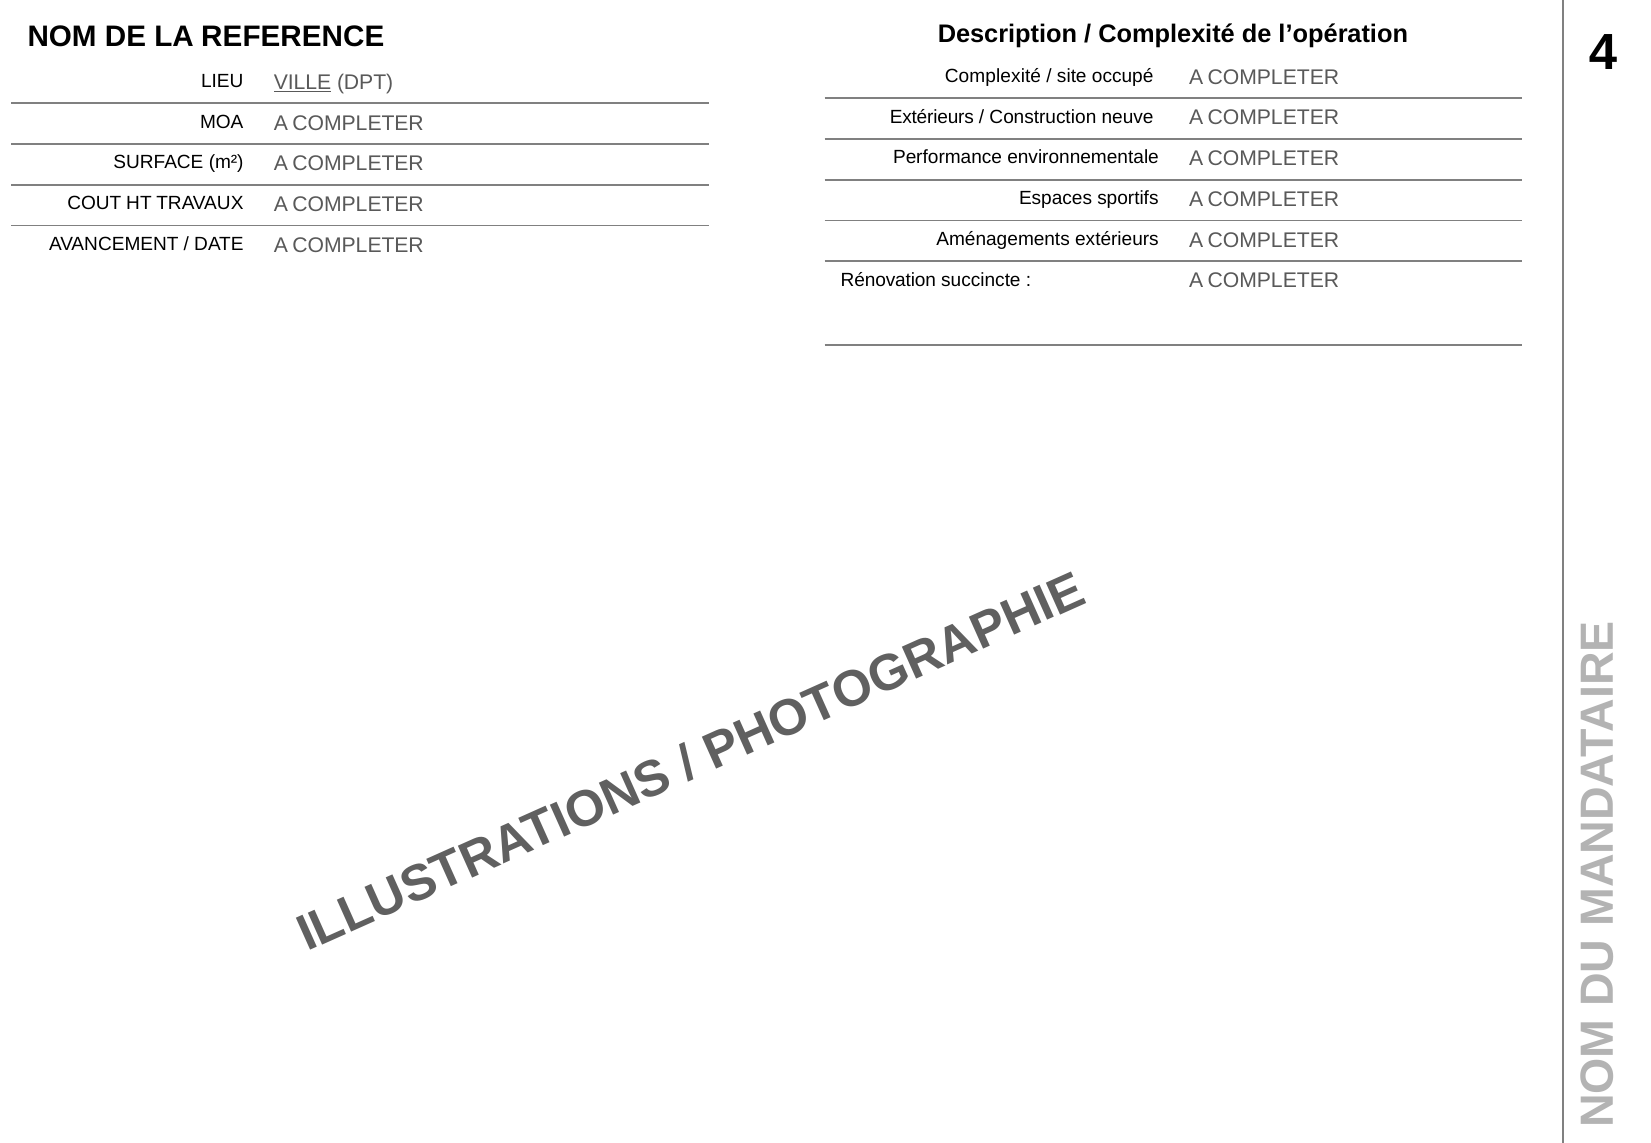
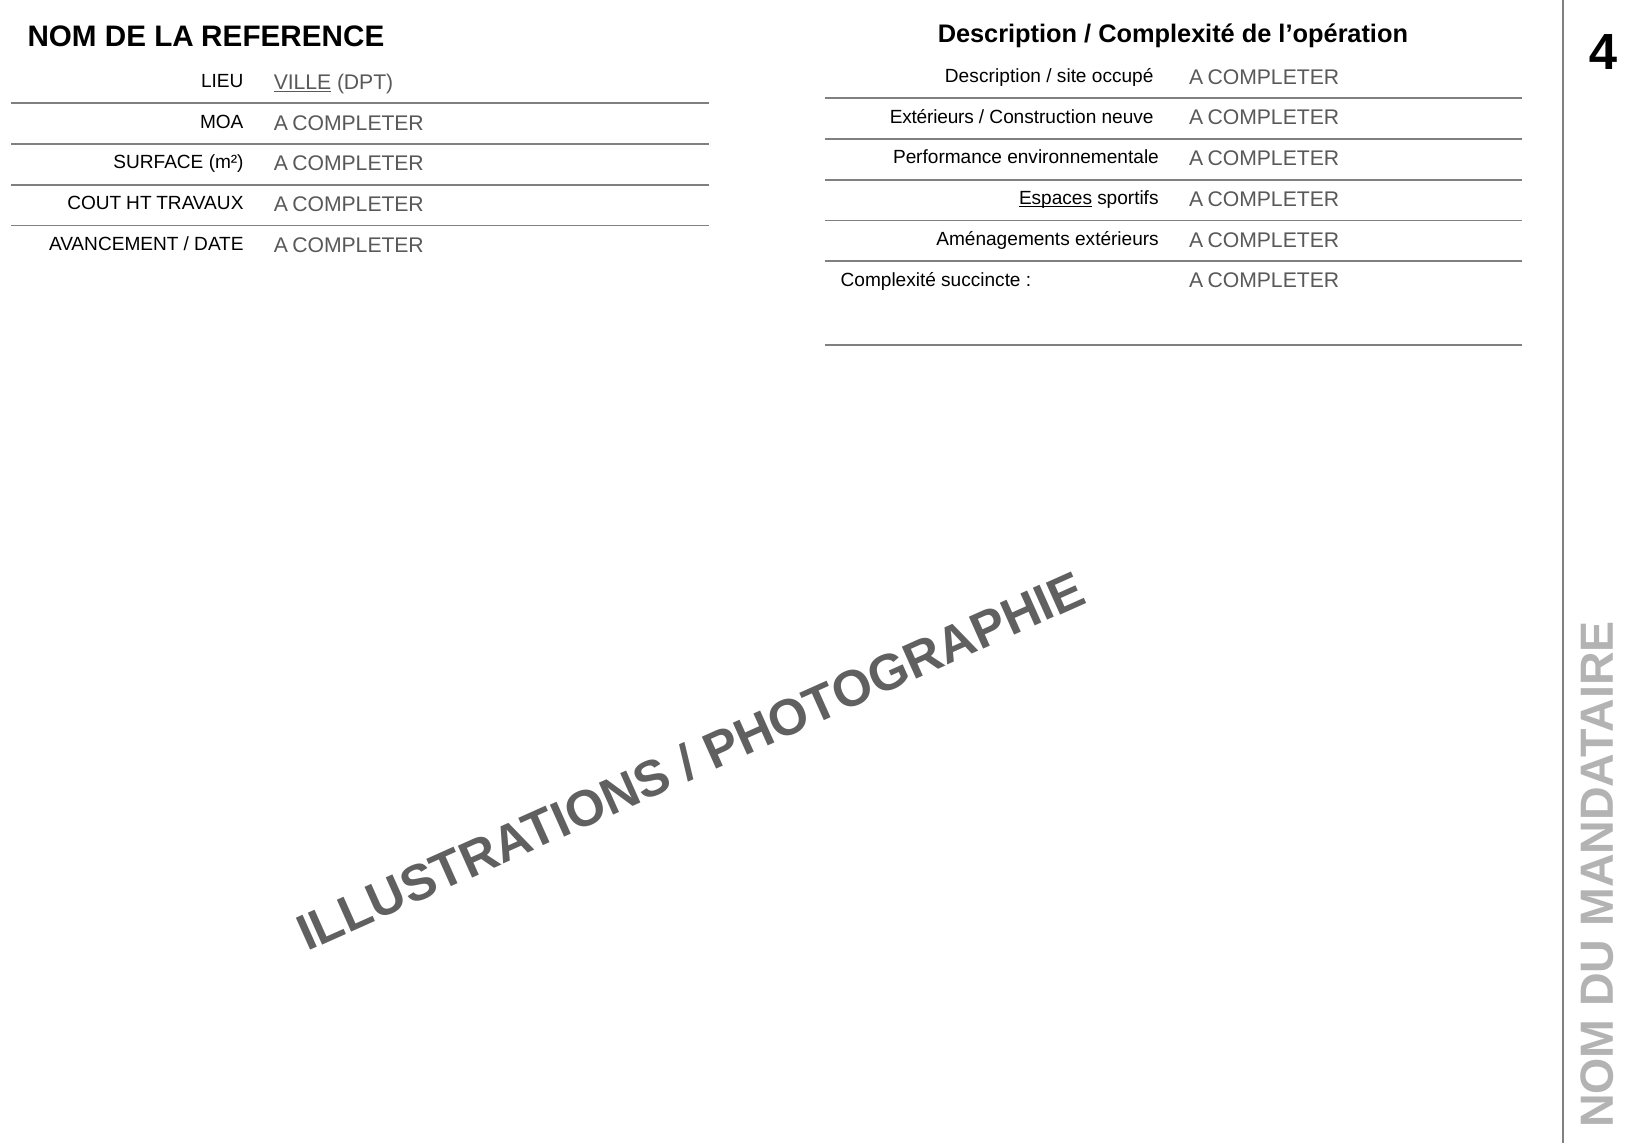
Complexité: Complexité -> Description (993, 76)
Espaces underline: none -> present (1056, 198)
Rénovation: Rénovation -> Complexité (888, 280)
